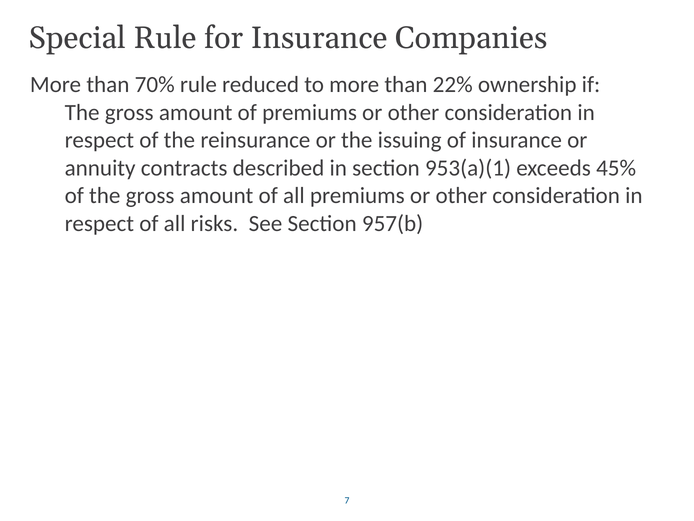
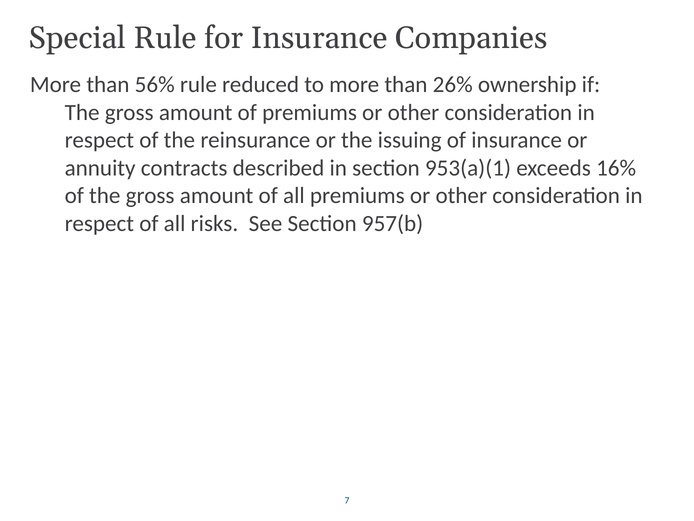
70%: 70% -> 56% (155, 85)
22%: 22% -> 26% (453, 85)
45%: 45% -> 16% (616, 168)
